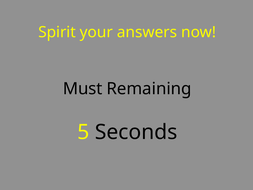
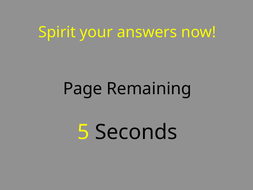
Must: Must -> Page (83, 89)
